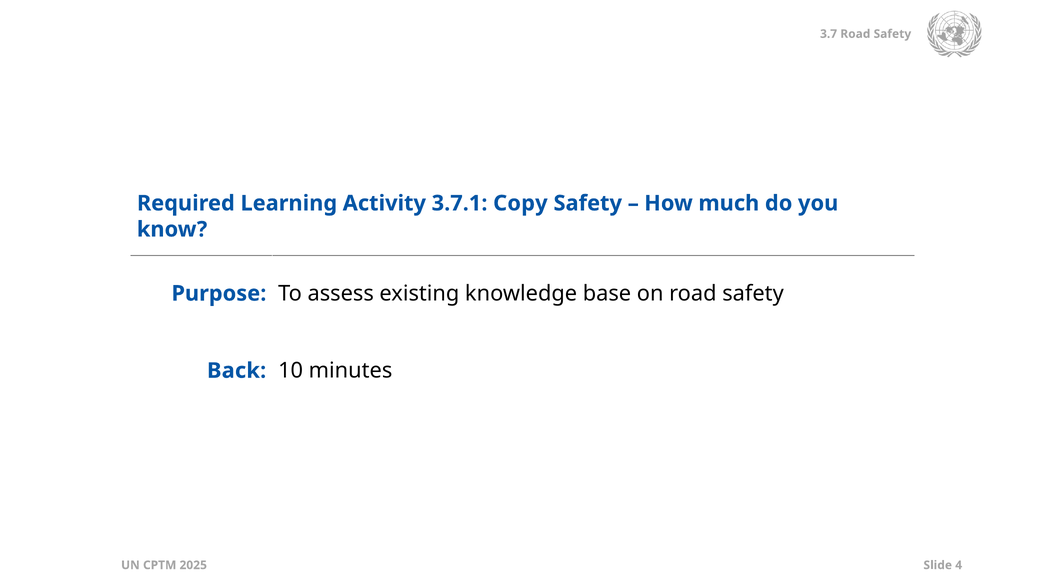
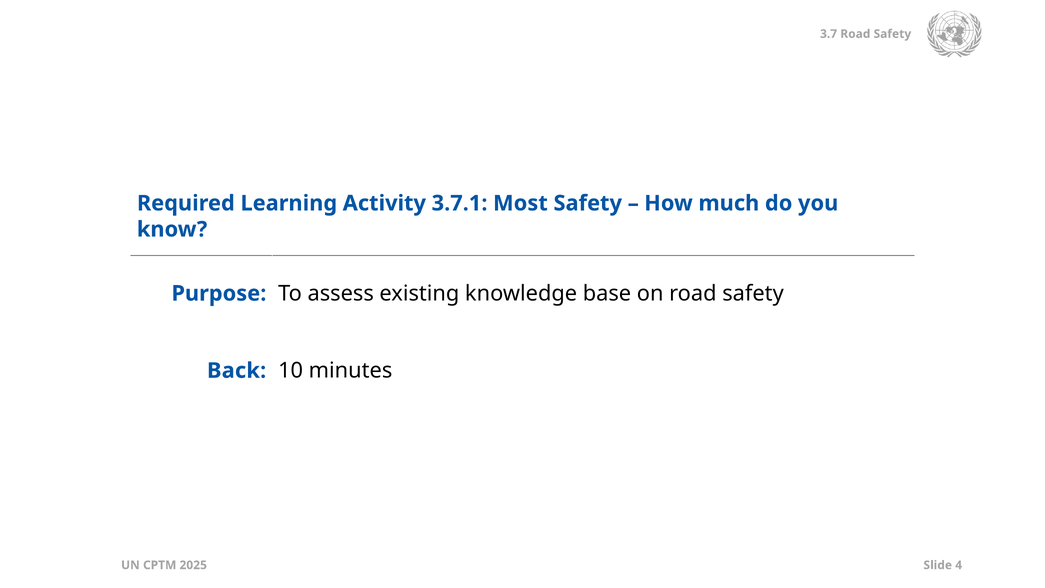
Copy: Copy -> Most (520, 203)
